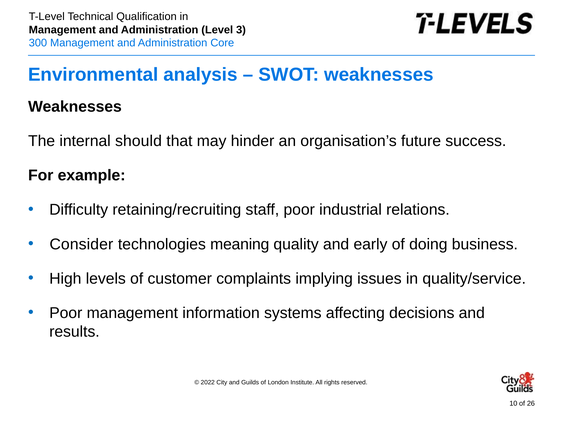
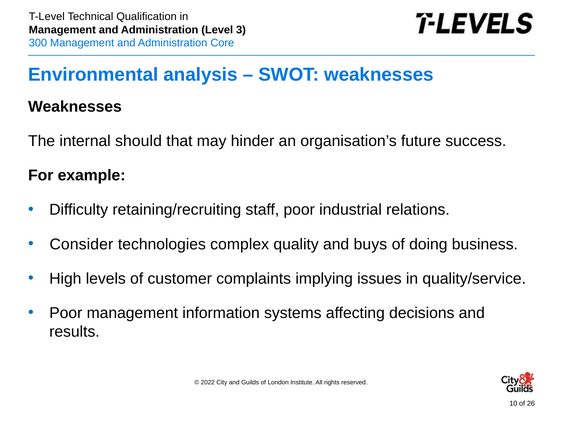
meaning: meaning -> complex (240, 244)
early: early -> buys (370, 244)
